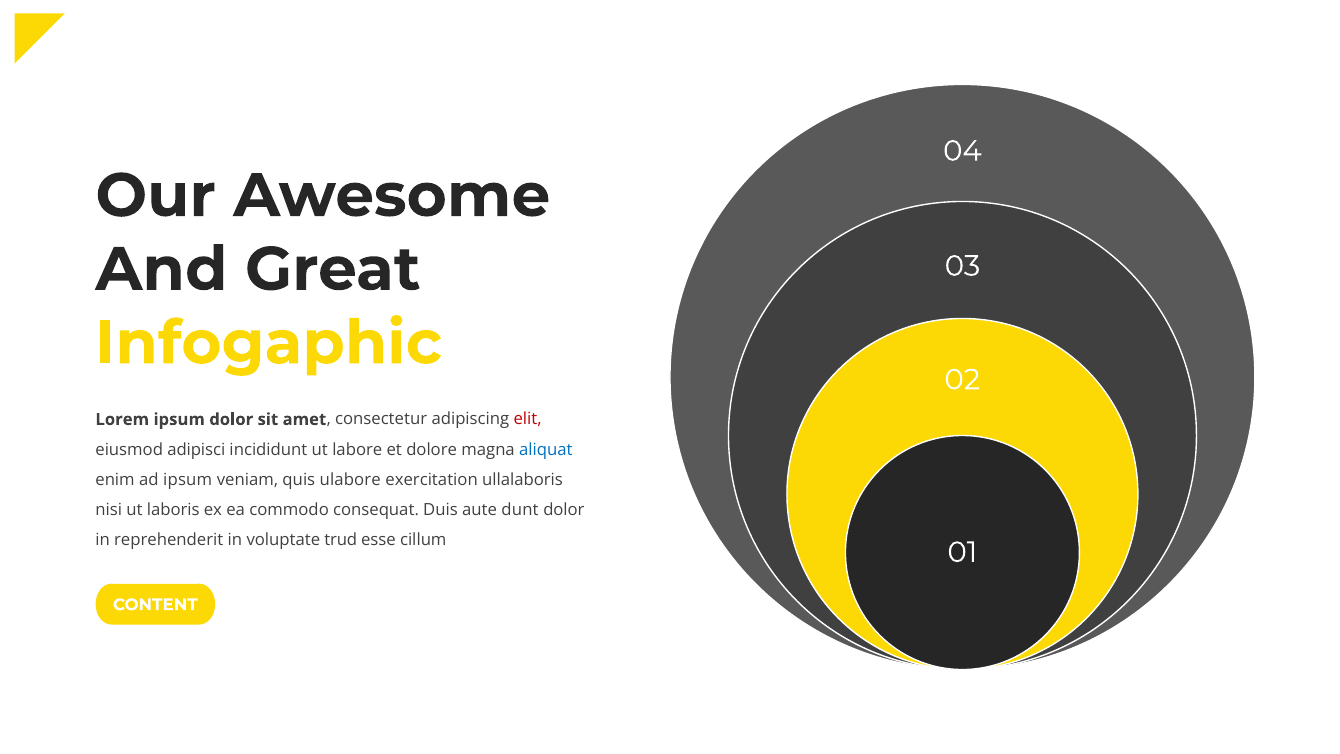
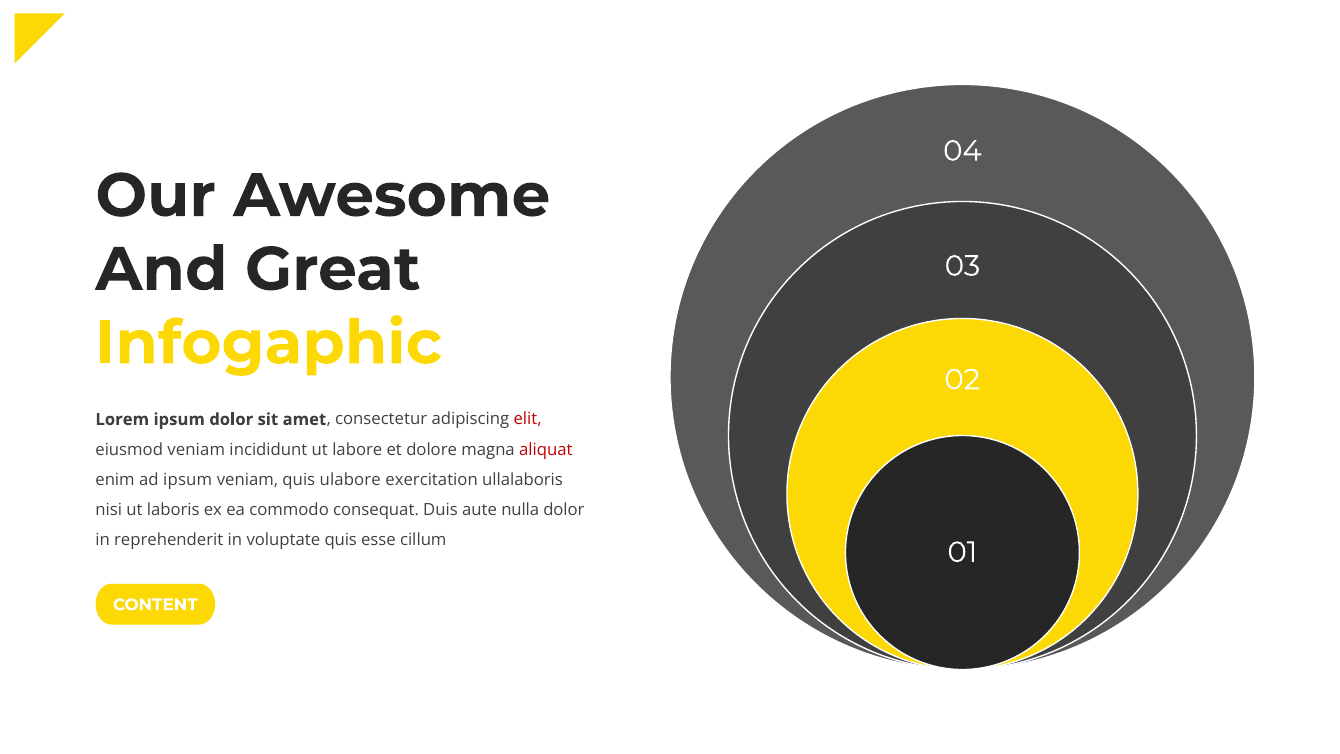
eiusmod adipisci: adipisci -> veniam (196, 449)
aliquat colour: blue -> red (546, 449)
dunt: dunt -> nulla (520, 510)
voluptate trud: trud -> quis (341, 540)
